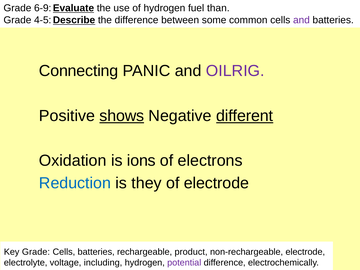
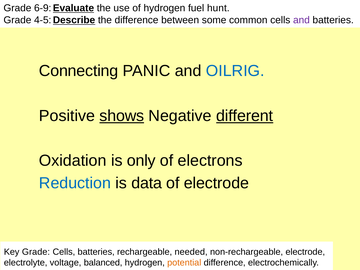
than: than -> hunt (218, 8)
OILRIG colour: purple -> blue (235, 71)
ions: ions -> only (141, 161)
they: they -> data (147, 183)
product: product -> needed (191, 252)
including: including -> balanced (103, 263)
potential colour: purple -> orange (184, 263)
